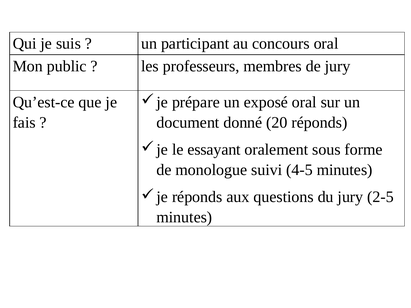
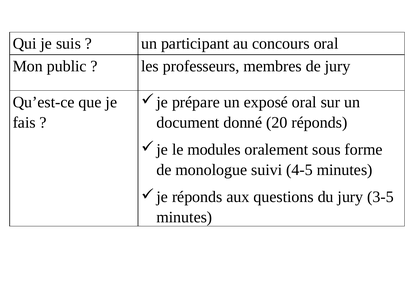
essayant: essayant -> modules (214, 150)
2-5: 2-5 -> 3-5 (381, 197)
